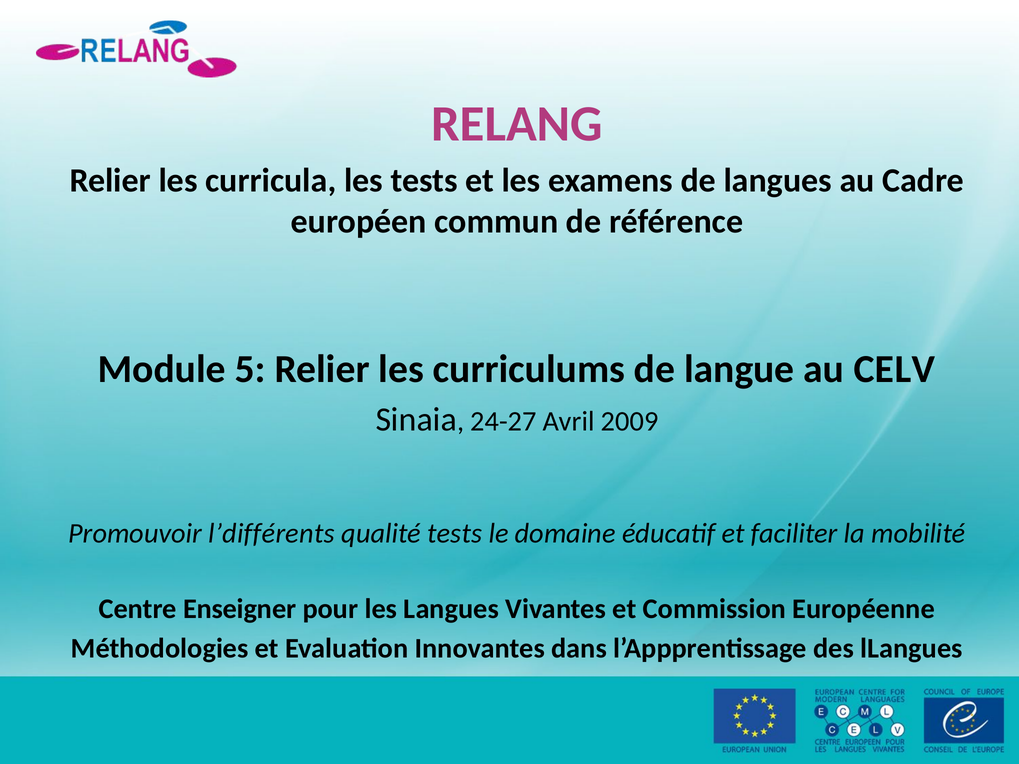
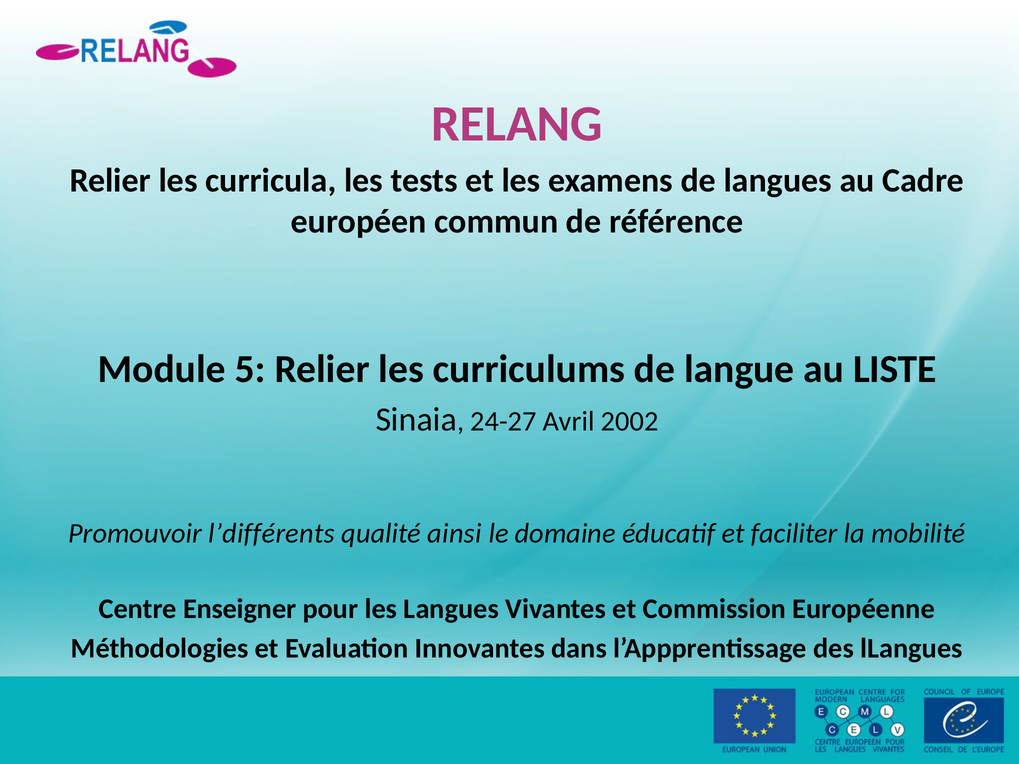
CELV: CELV -> LISTE (895, 369)
2009: 2009 -> 2002 (630, 421)
qualité tests: tests -> ainsi (455, 534)
